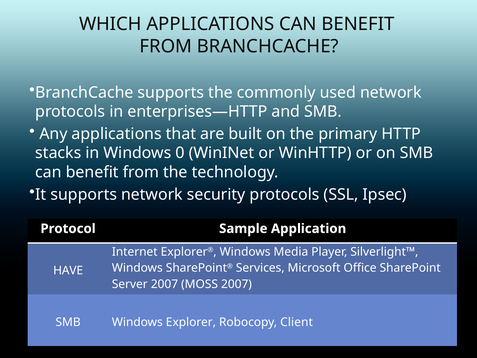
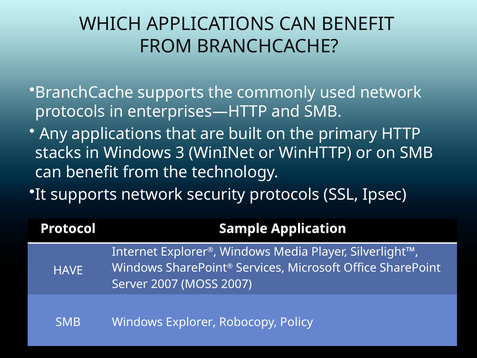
0: 0 -> 3 (180, 153)
Client: Client -> Policy (297, 322)
